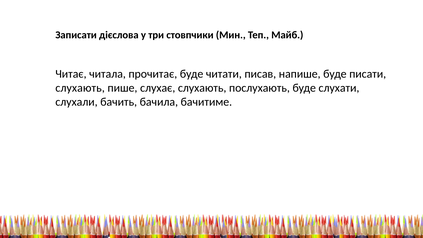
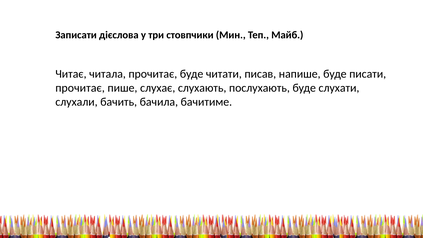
слухають: слухають -> прочитає (80, 88)
